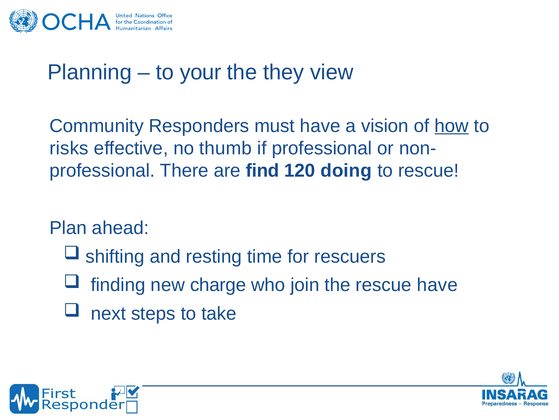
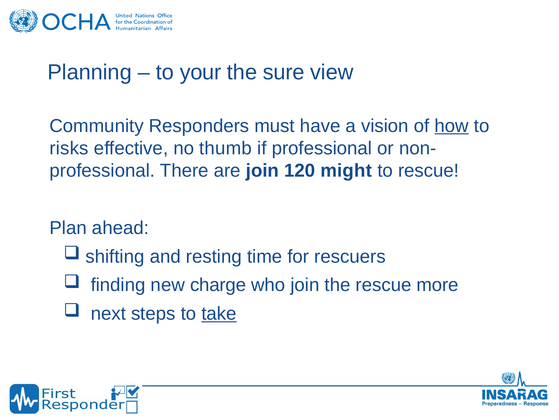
they: they -> sure (284, 72)
are find: find -> join (262, 170)
doing: doing -> might (346, 170)
rescue have: have -> more (438, 285)
take underline: none -> present (219, 313)
